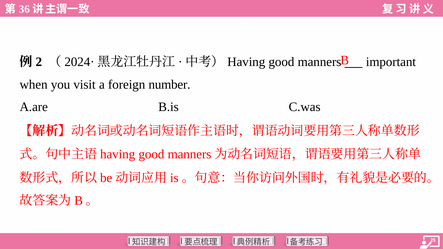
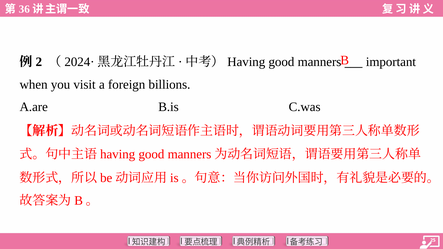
number: number -> billions (169, 85)
